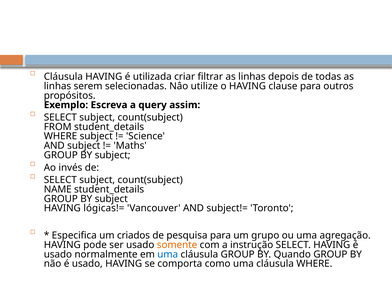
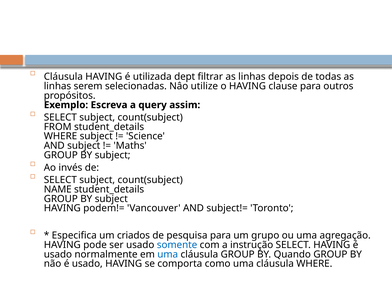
criar: criar -> dept (185, 77)
lógicas!=: lógicas!= -> podem!= (104, 208)
somente colour: orange -> blue (177, 245)
